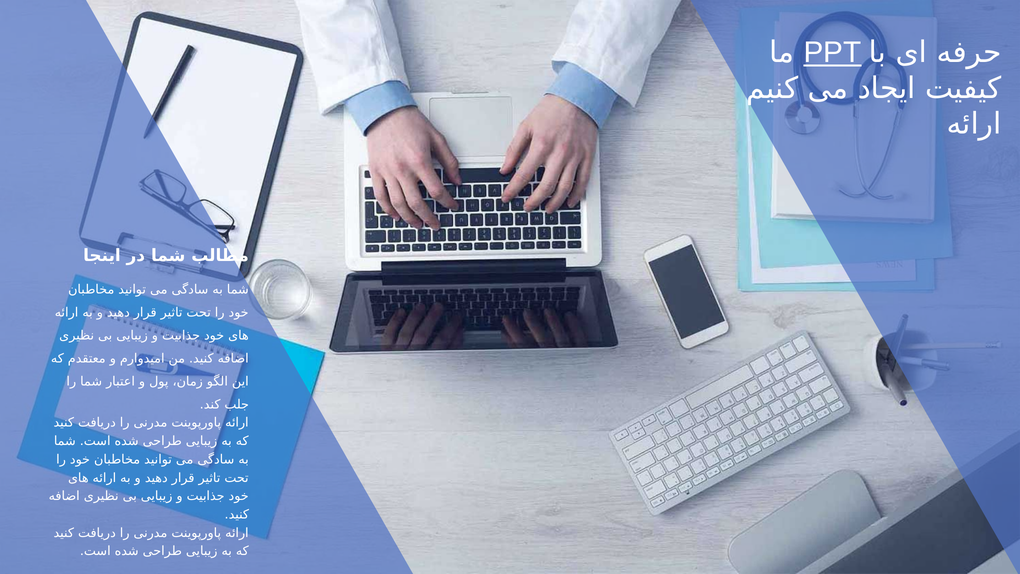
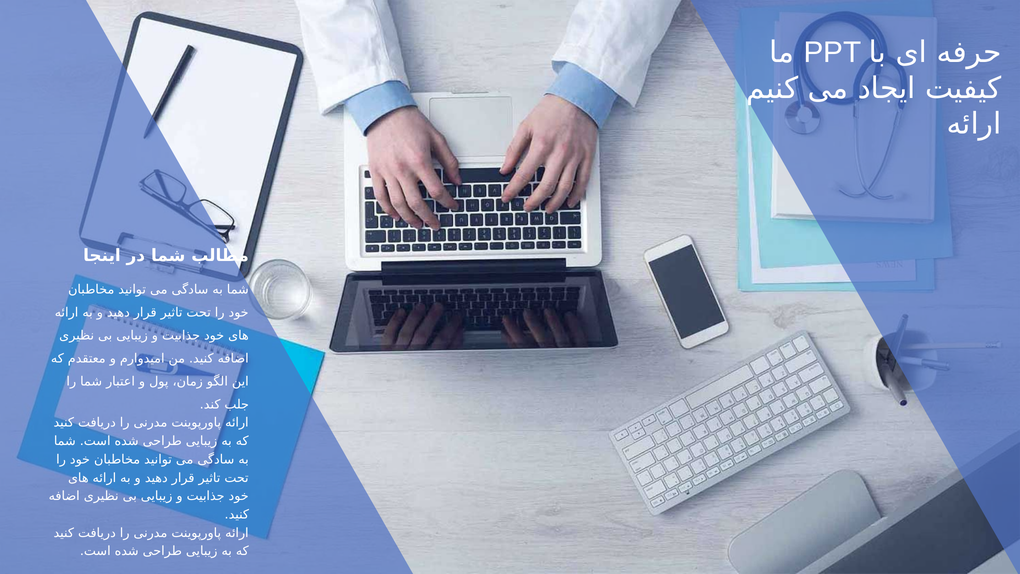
PPT underline: present -> none (832, 53)
